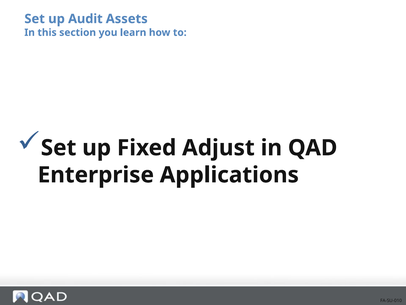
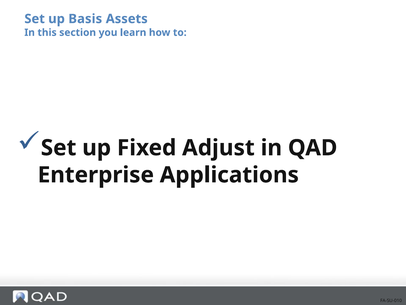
Audit: Audit -> Basis (85, 19)
